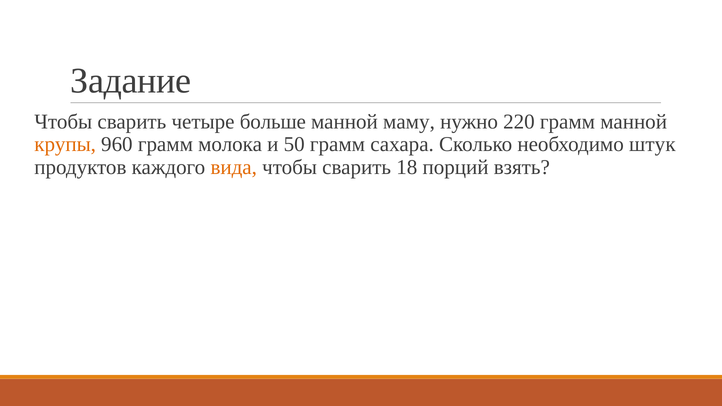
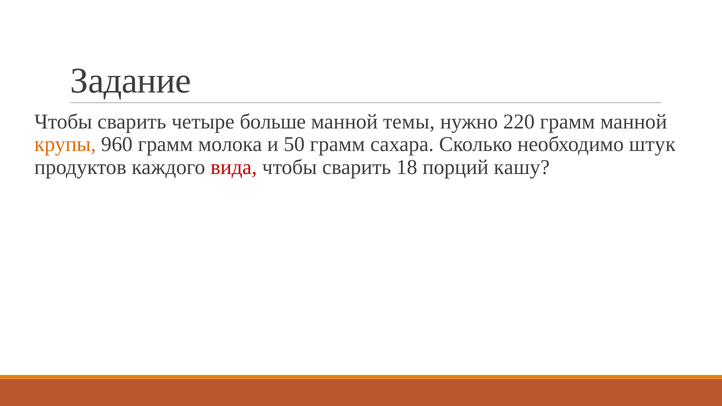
маму: маму -> темы (409, 122)
вида colour: orange -> red (234, 167)
взять: взять -> кашу (522, 167)
